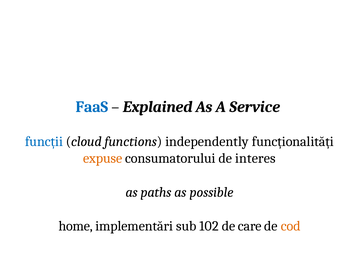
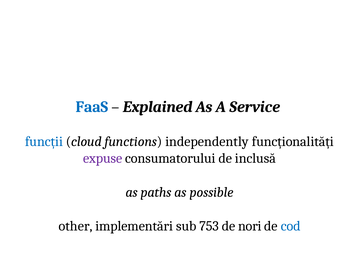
expuse colour: orange -> purple (103, 158)
interes: interes -> inclusă (255, 158)
home: home -> other (76, 226)
102: 102 -> 753 (209, 226)
care: care -> nori (250, 226)
cod colour: orange -> blue (291, 226)
